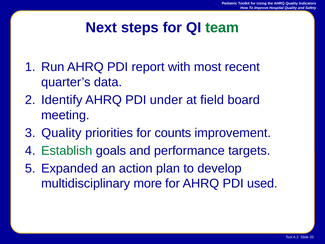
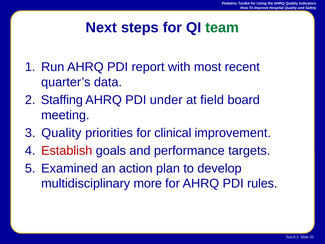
Identify: Identify -> Staffing (62, 100)
counts: counts -> clinical (173, 133)
Establish colour: green -> red (67, 150)
Expanded: Expanded -> Examined (70, 168)
used: used -> rules (262, 183)
